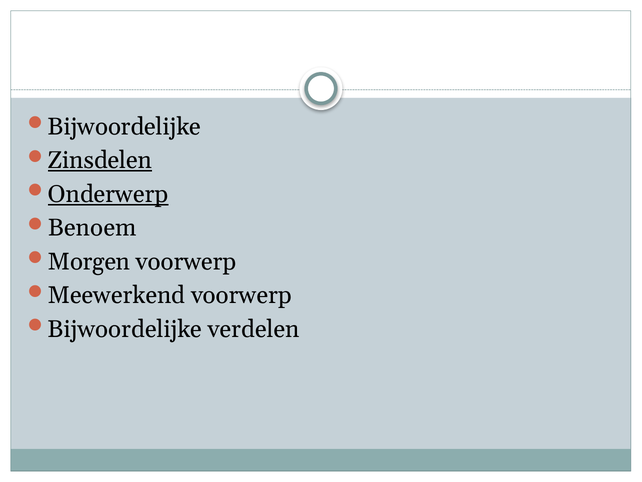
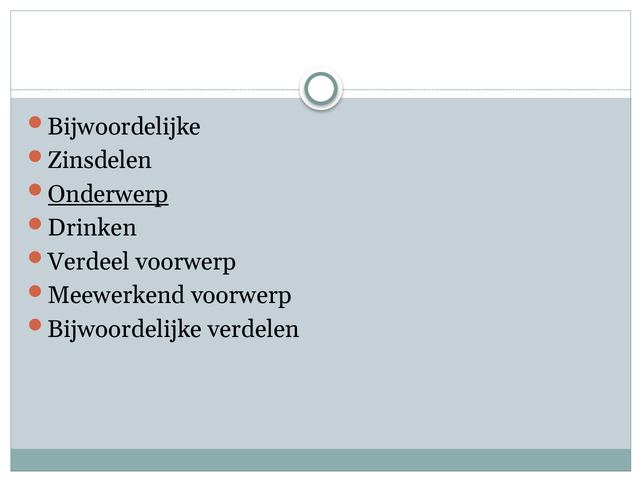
Zinsdelen underline: present -> none (100, 160)
Benoem: Benoem -> Drinken (92, 228)
Morgen: Morgen -> Verdeel (89, 261)
